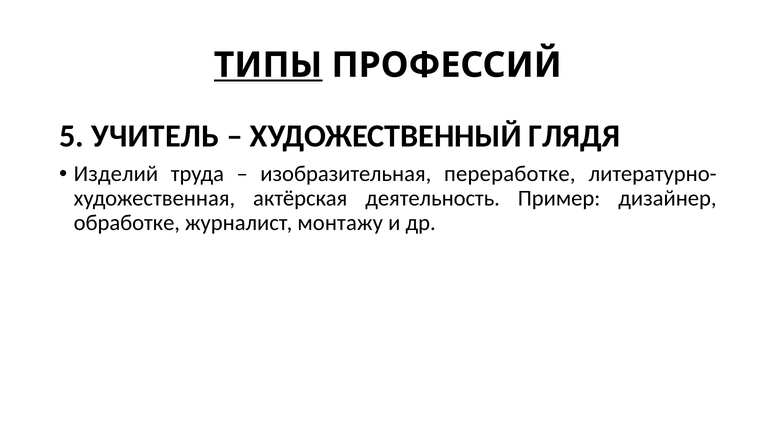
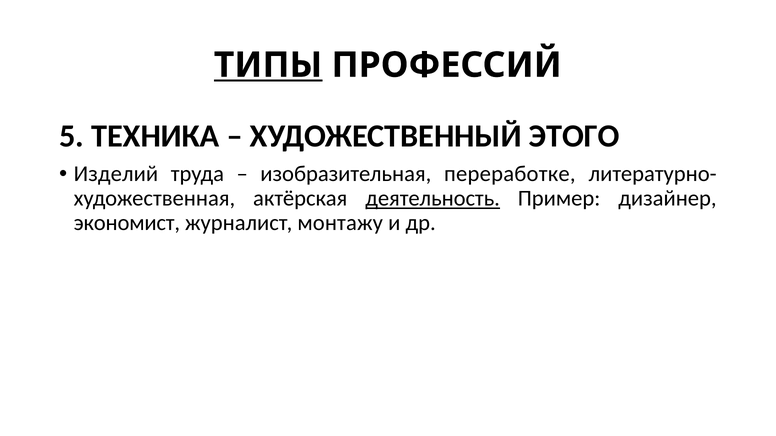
УЧИТЕЛЬ: УЧИТЕЛЬ -> ТЕХНИКА (155, 136)
ГЛЯДЯ: ГЛЯДЯ -> ЭТОГО (574, 136)
деятельность underline: none -> present (433, 199)
обработке: обработке -> экономист (127, 223)
